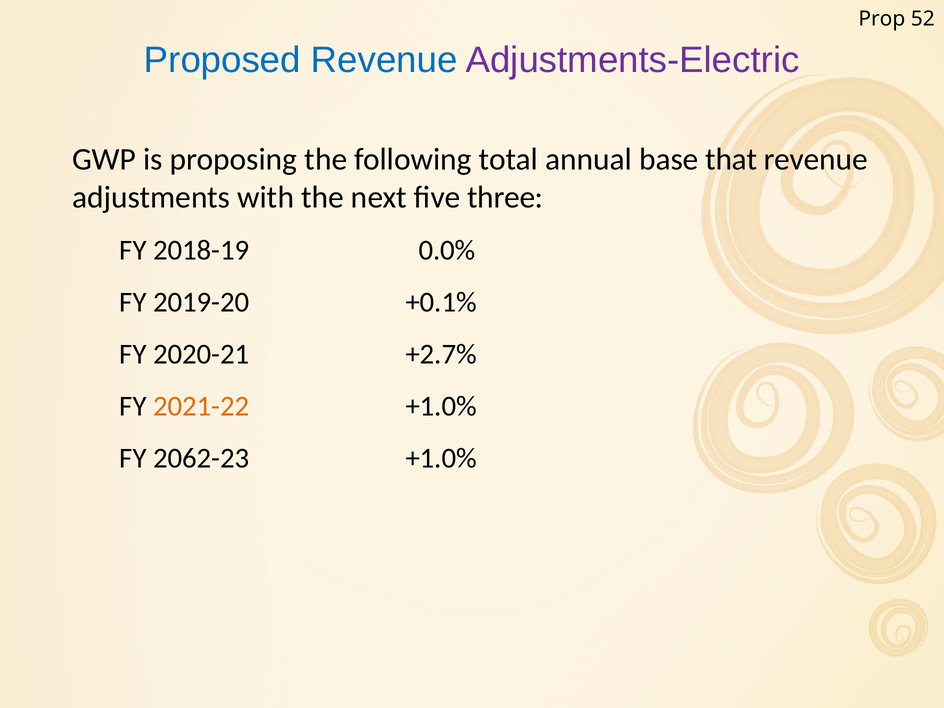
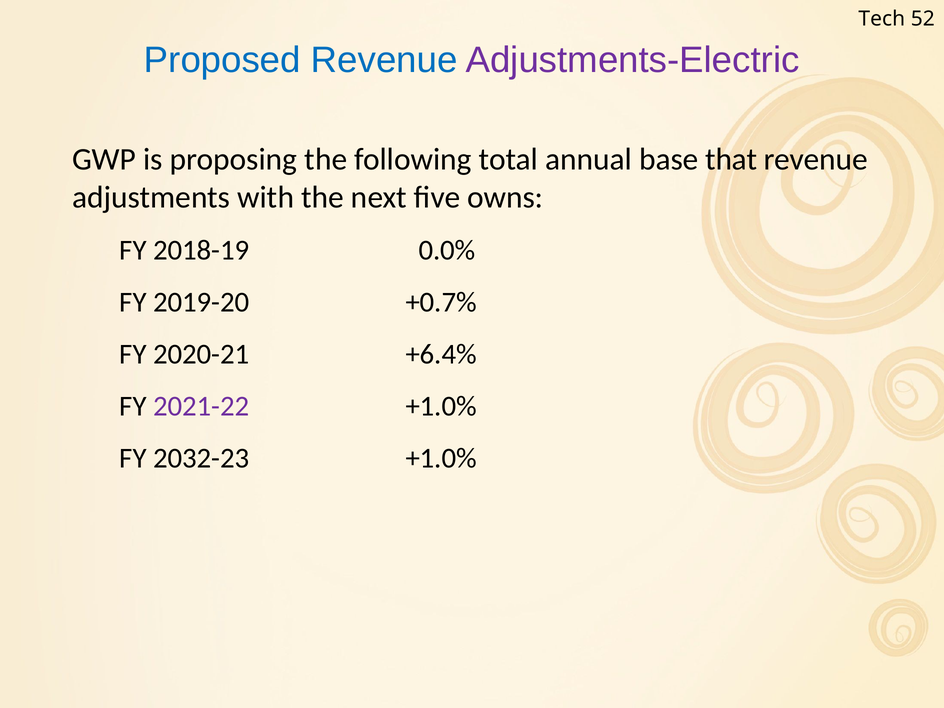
Prop: Prop -> Tech (882, 19)
three: three -> owns (505, 197)
+0.1%: +0.1% -> +0.7% (441, 302)
+2.7%: +2.7% -> +6.4% (441, 354)
2021-22 colour: orange -> purple (201, 406)
2062-23: 2062-23 -> 2032-23 (201, 458)
